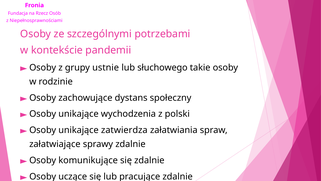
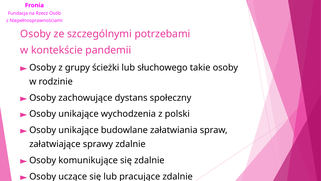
ustnie: ustnie -> ścieżki (106, 67)
zatwierdza: zatwierdza -> budowlane (124, 130)
